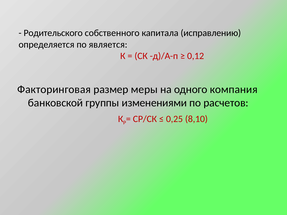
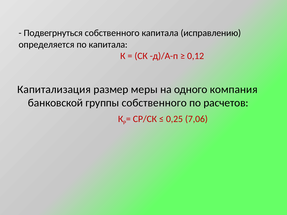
Родительского: Родительского -> Подвегрнуться (53, 33)
по является: является -> капитала (108, 45)
Факторинговая: Факторинговая -> Капитализация (54, 90)
группы изменениями: изменениями -> собственного (154, 103)
8,10: 8,10 -> 7,06 (196, 119)
